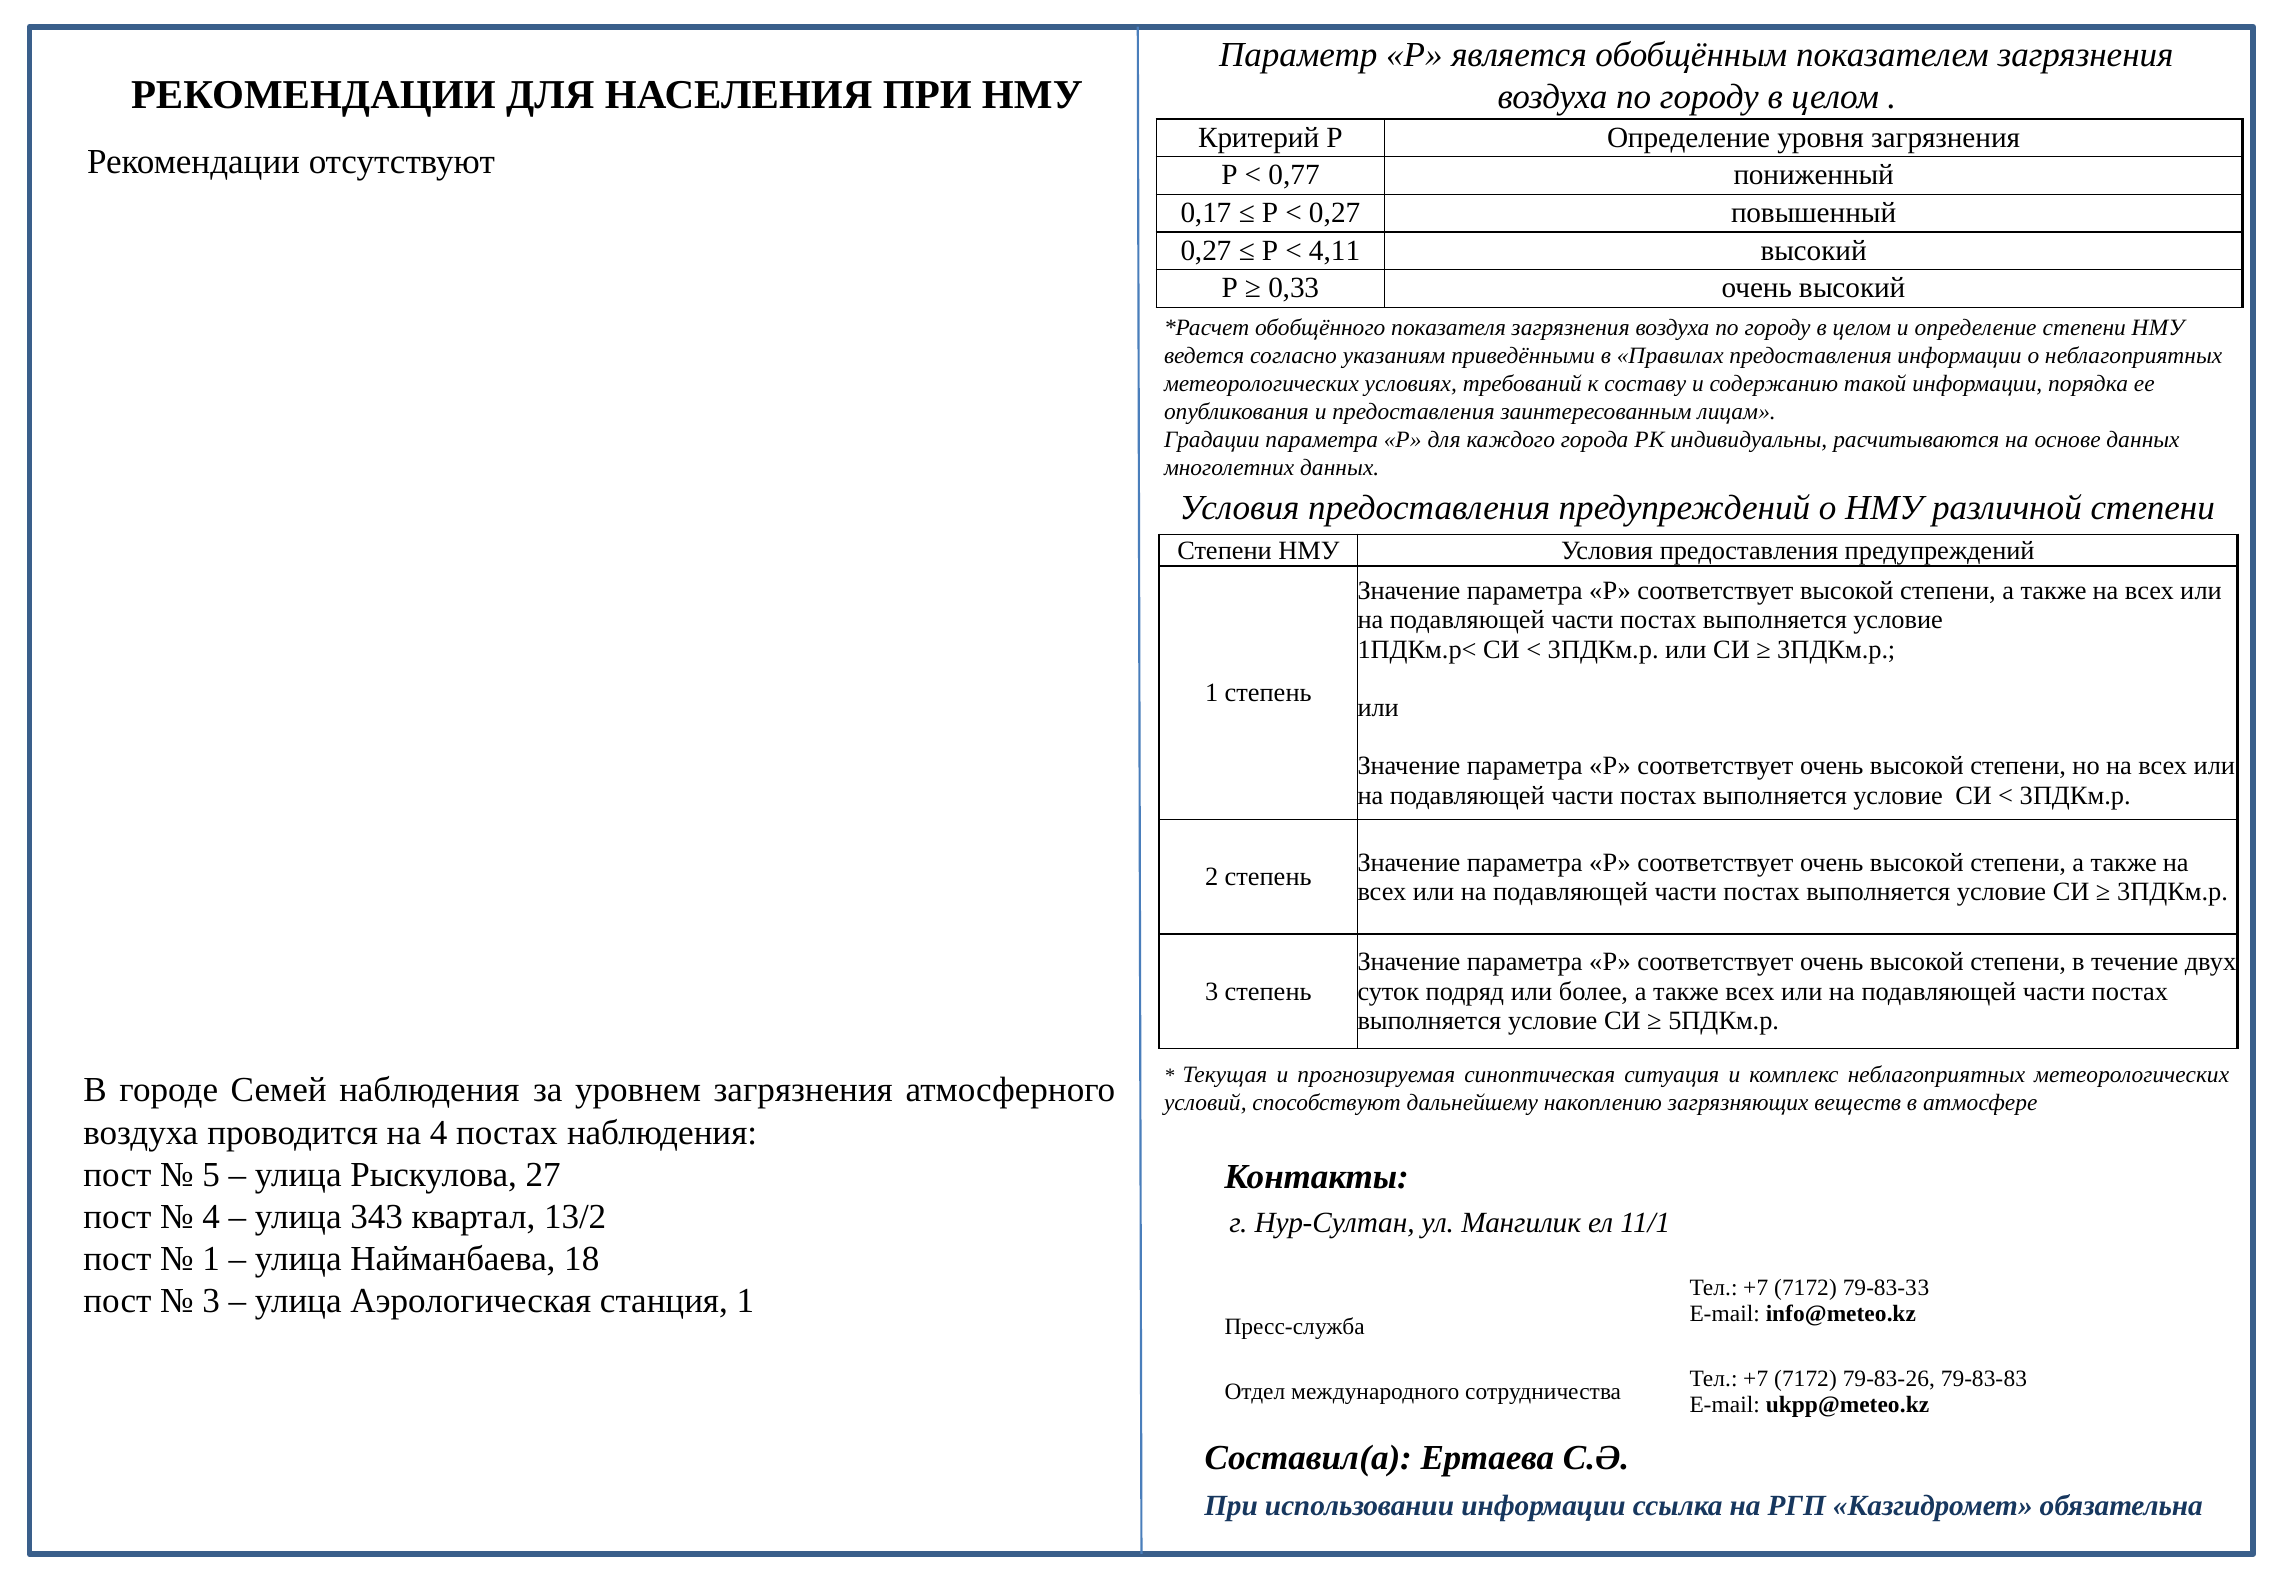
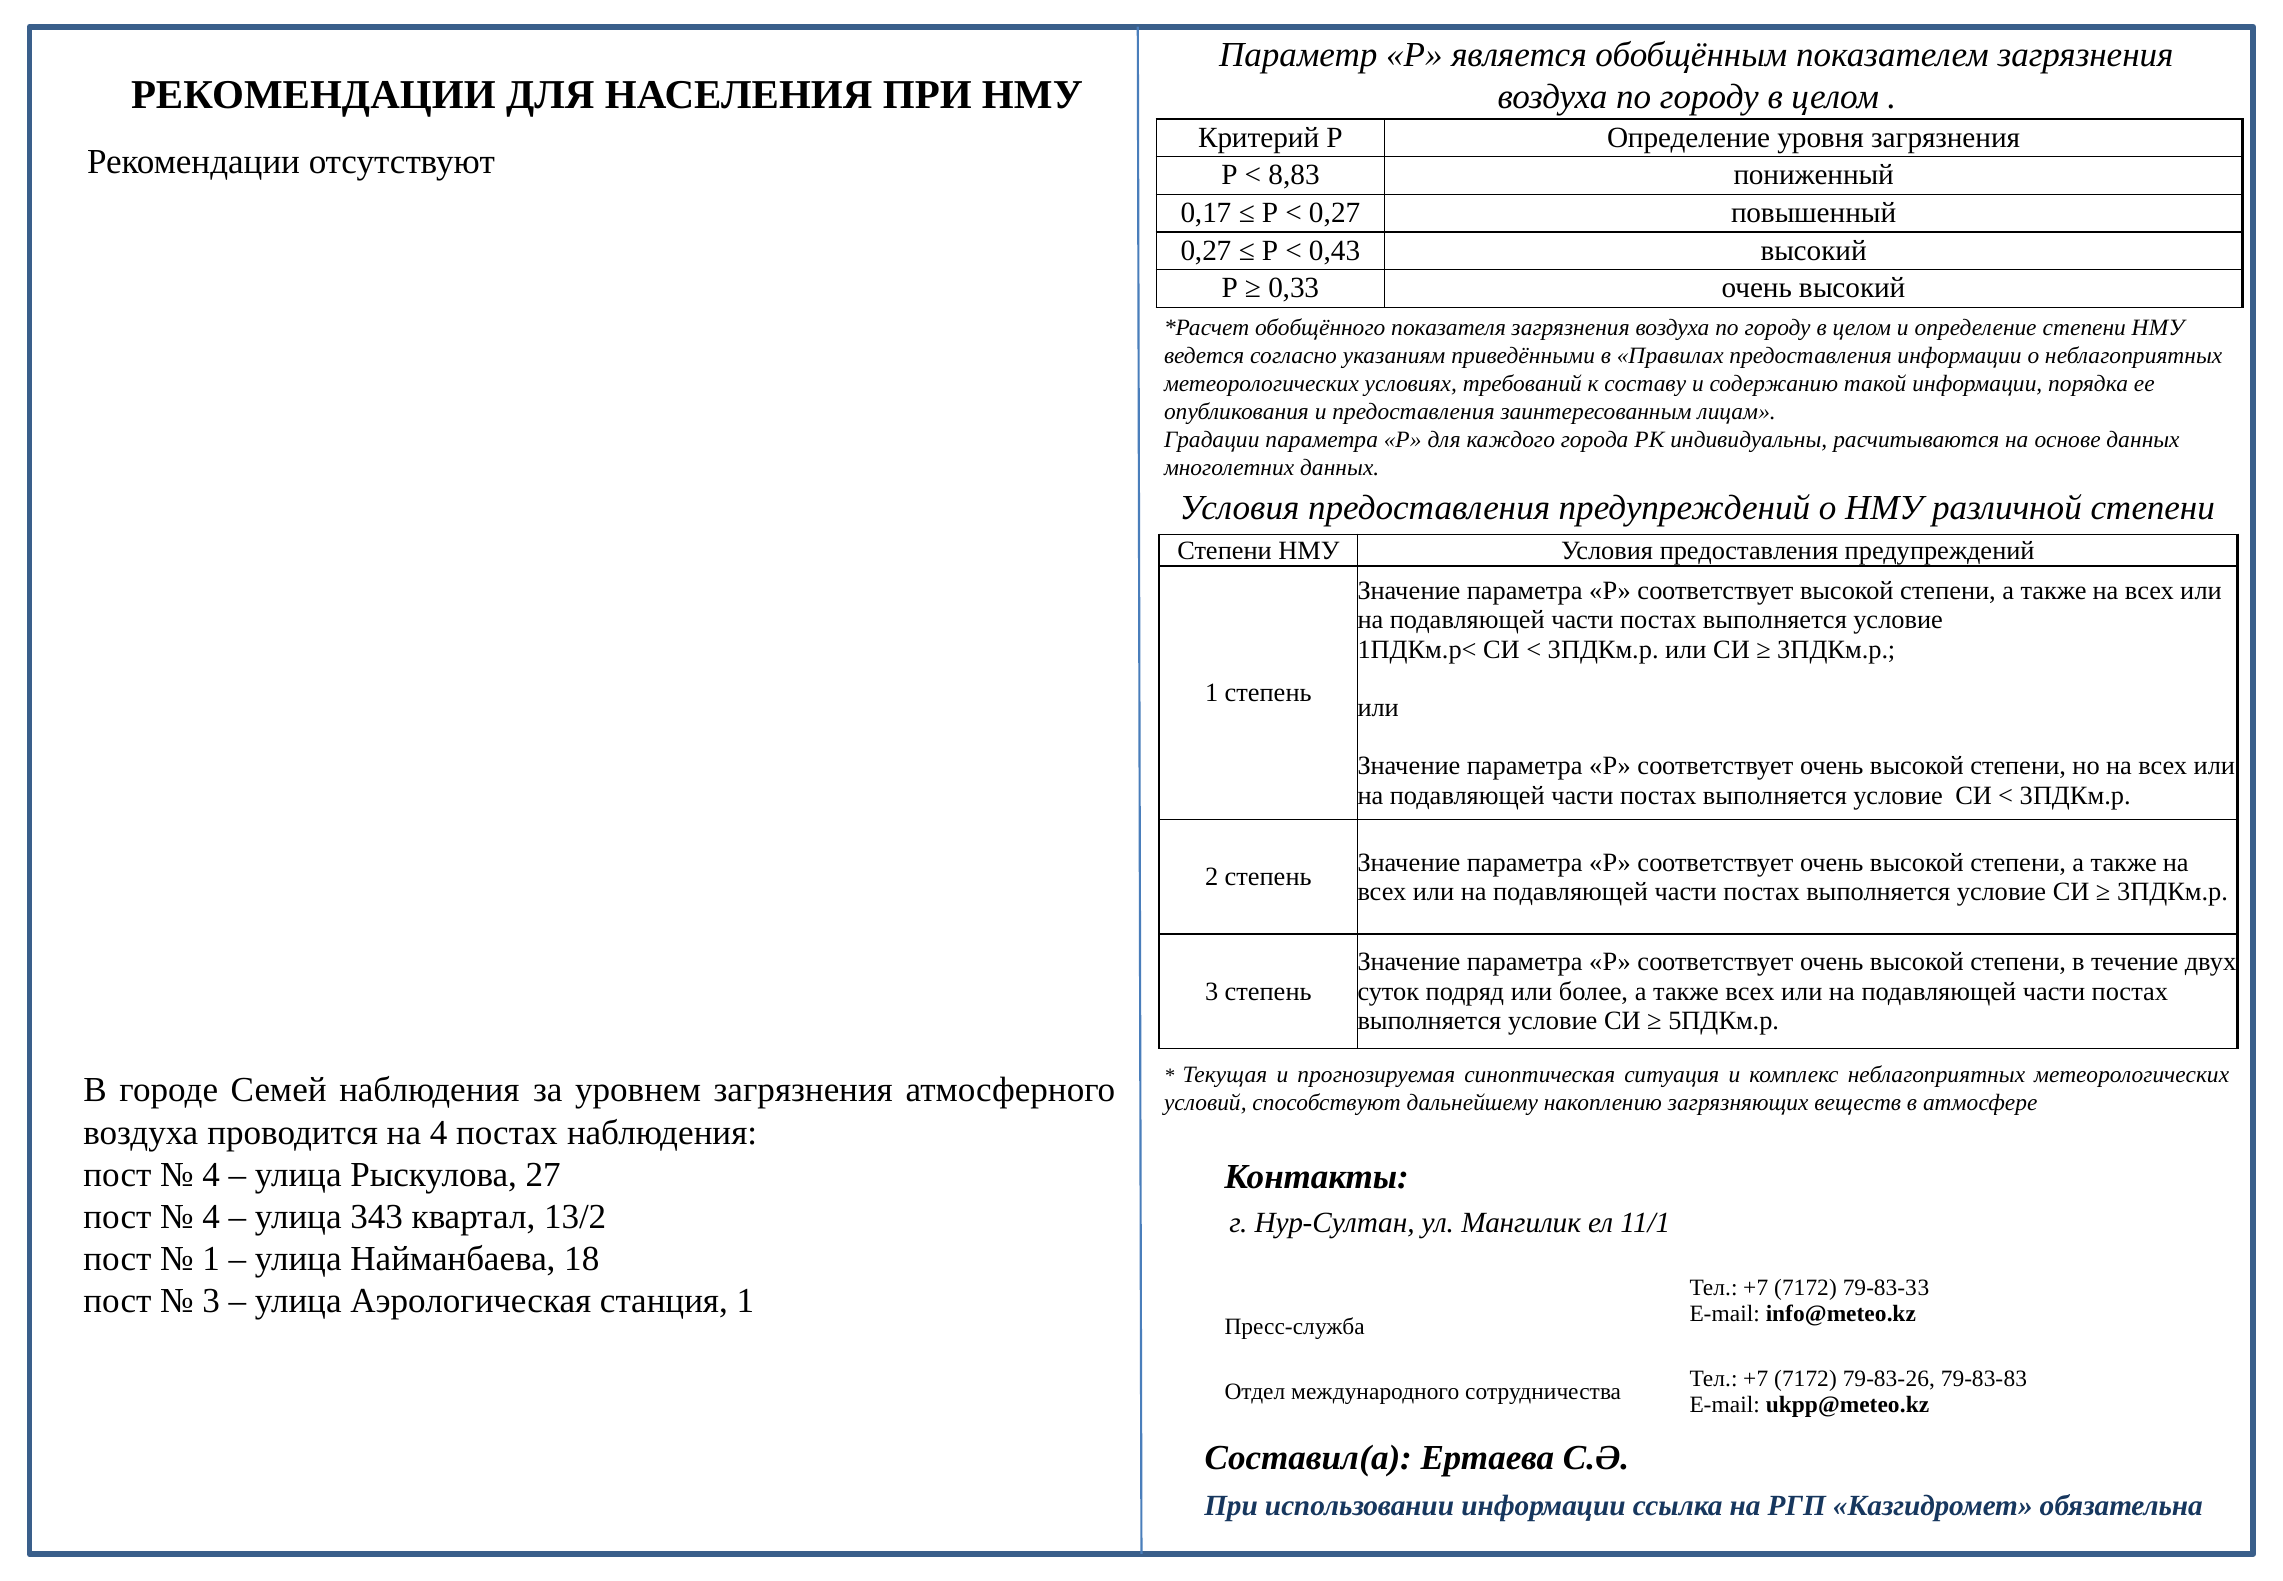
0,77: 0,77 -> 8,83 (1294, 175)
4,11: 4,11 -> 0,43 (1335, 250)
5: 5 -> 4 (211, 1174)
